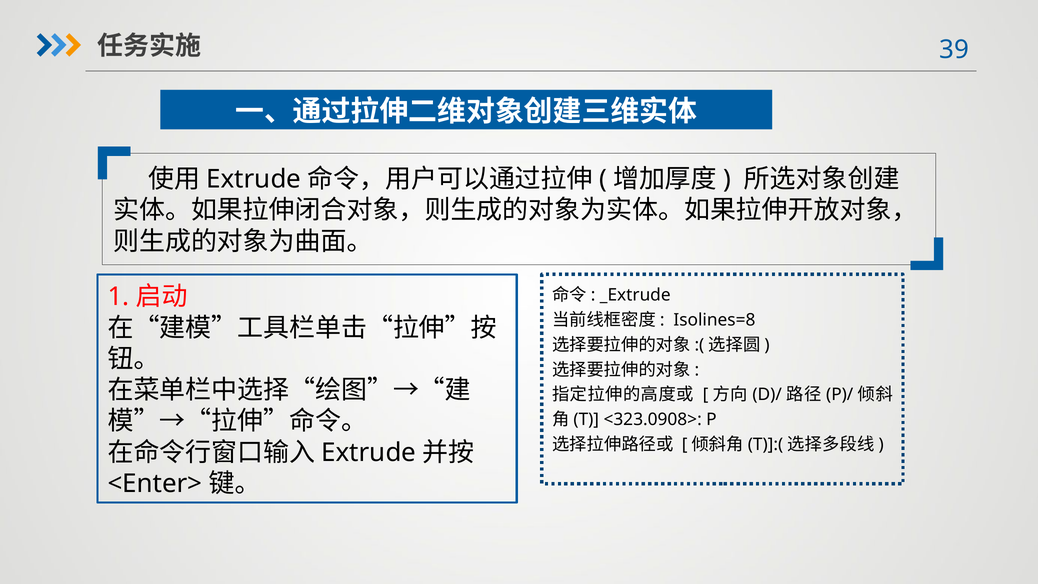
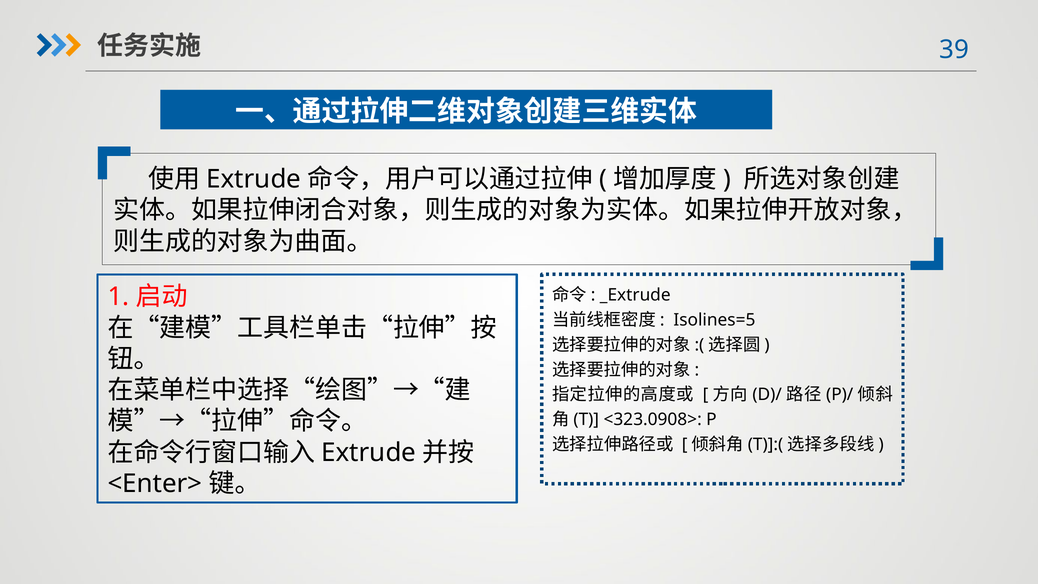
Isolines=8: Isolines=8 -> Isolines=5 (714, 320)
